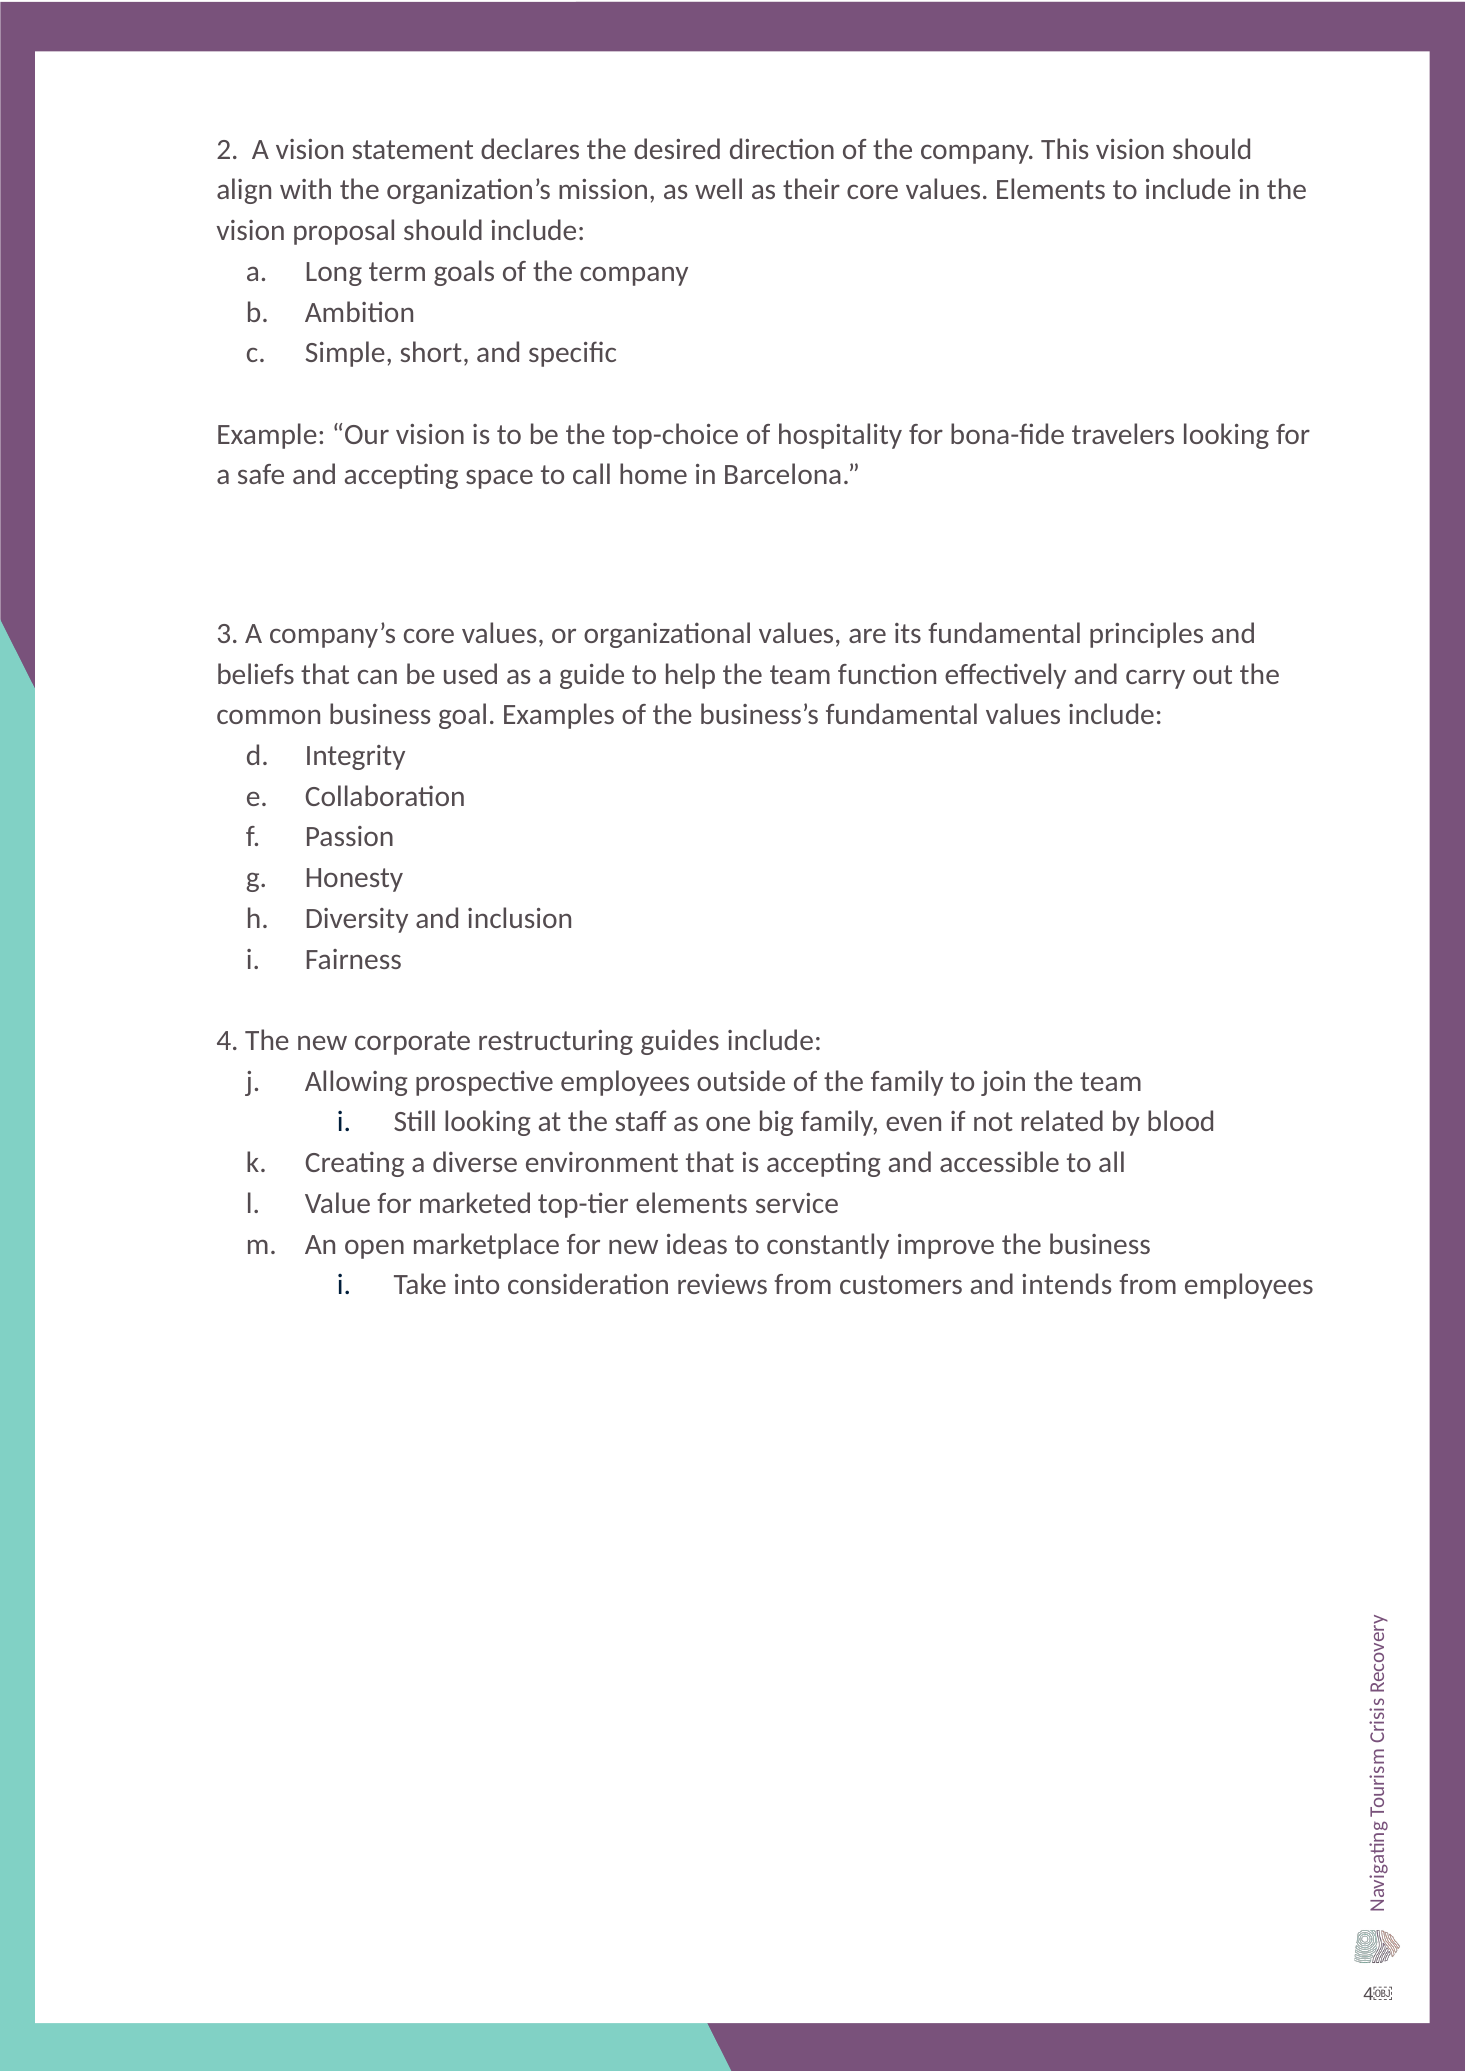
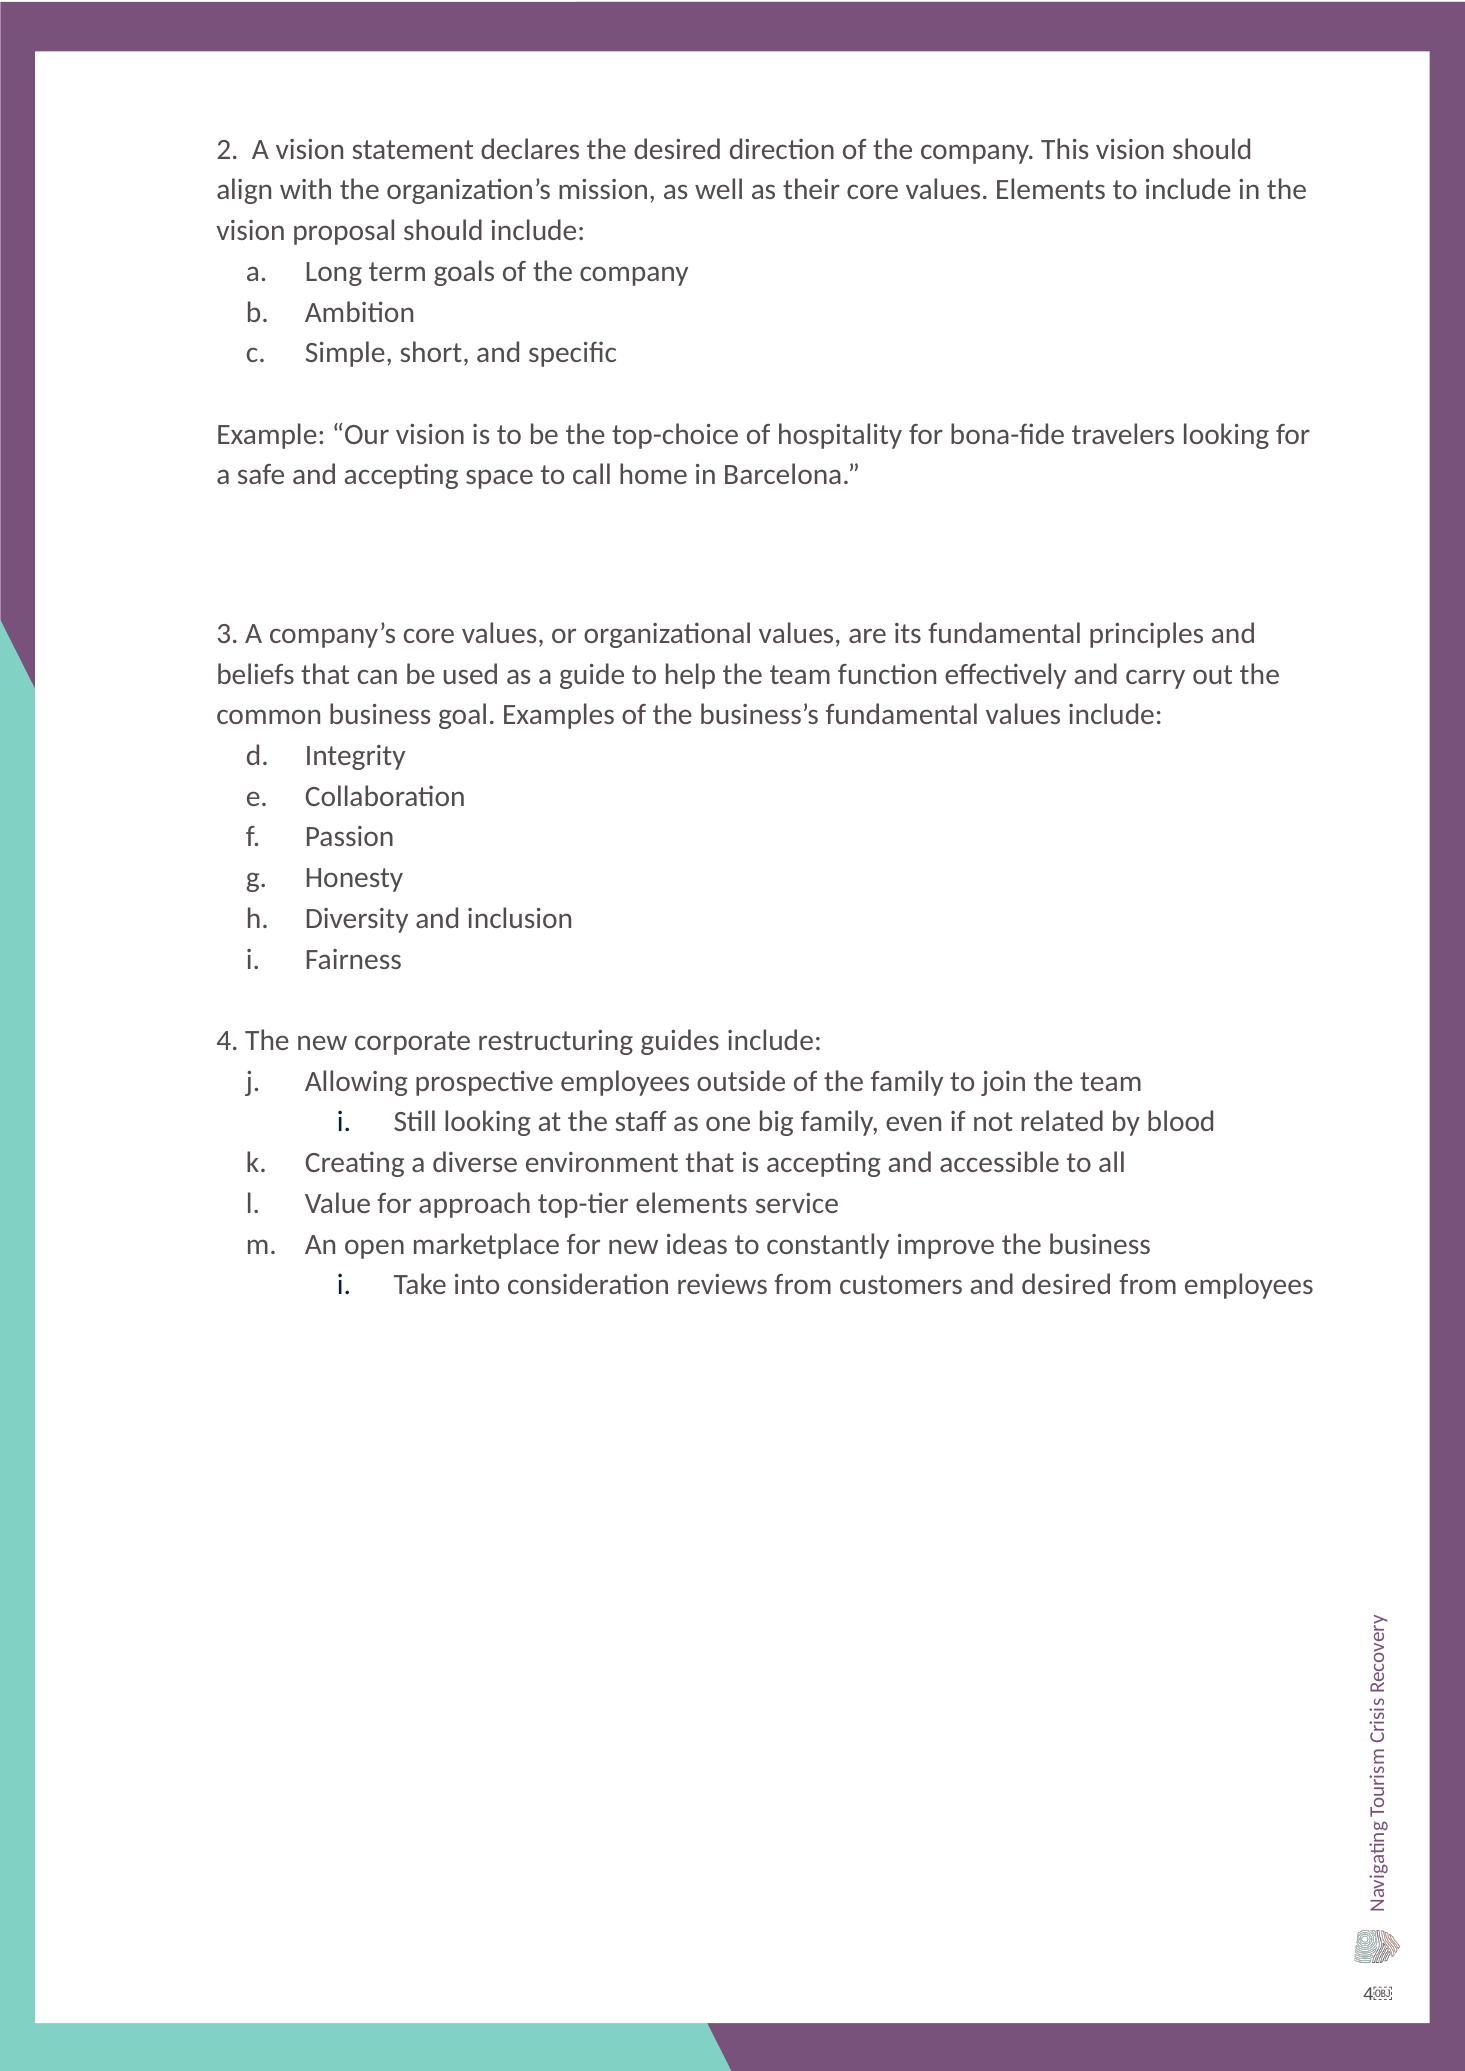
marketed: marketed -> approach (475, 1204)
and intends: intends -> desired (1067, 1286)
